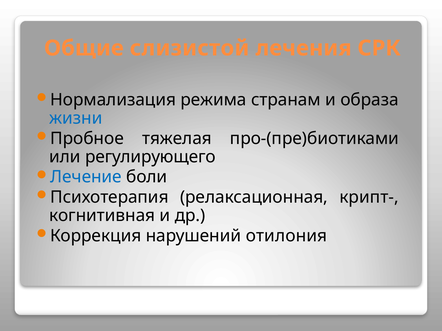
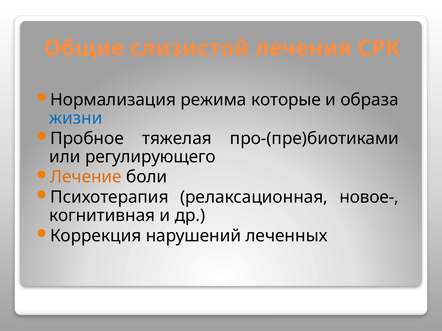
странам: странам -> которые (286, 100)
Лечение colour: blue -> orange (86, 177)
крипт-: крипт- -> новое- (369, 197)
отилония: отилония -> леченных (287, 236)
